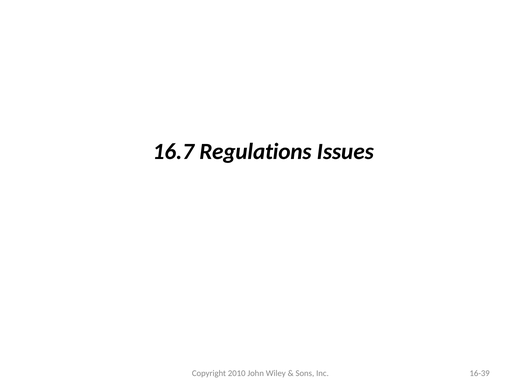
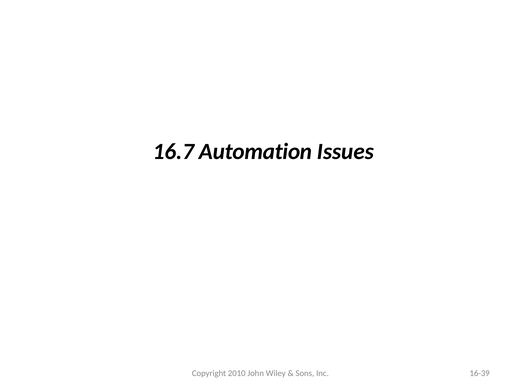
Regulations: Regulations -> Automation (256, 151)
